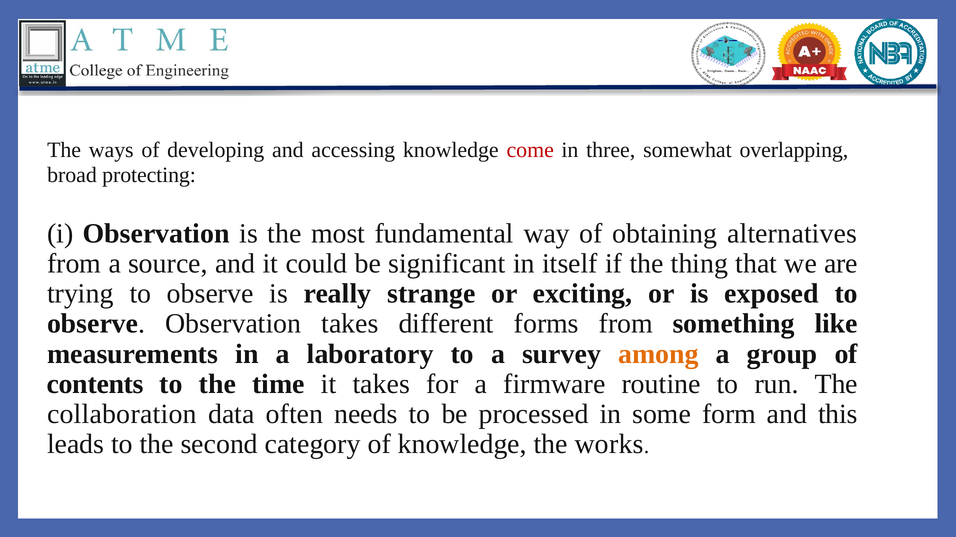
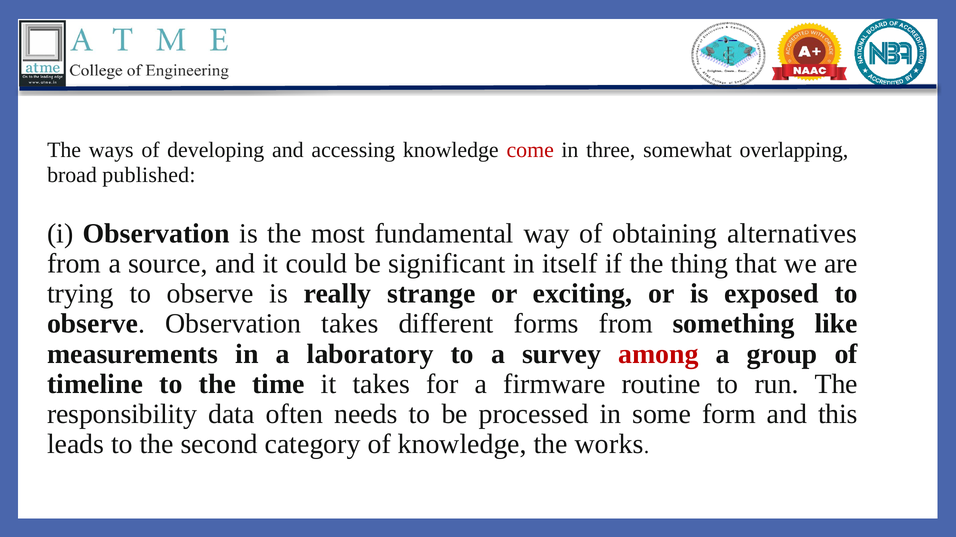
protecting: protecting -> published (149, 175)
among colour: orange -> red (658, 354)
contents: contents -> timeline (95, 384)
collaboration: collaboration -> responsibility (122, 415)
